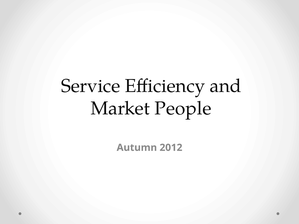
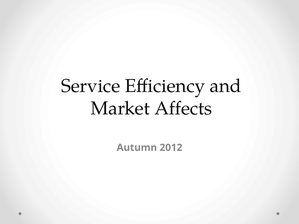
People: People -> Affects (183, 108)
